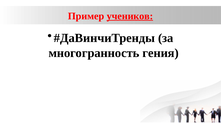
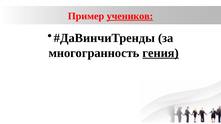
гения underline: none -> present (161, 53)
